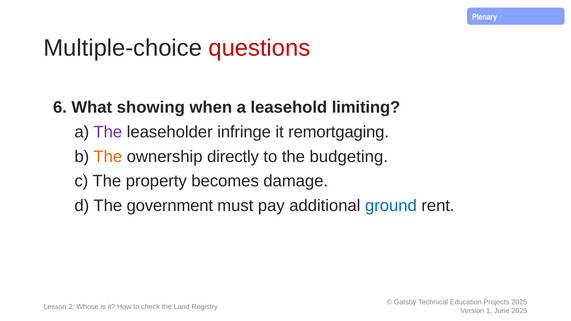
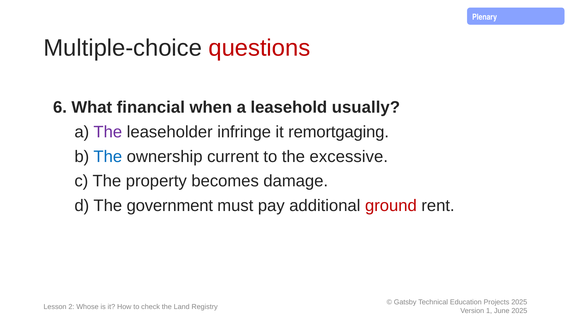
showing: showing -> financial (151, 108)
limiting: limiting -> usually (366, 108)
The colour: orange -> blue (108, 157)
directly: directly -> current (233, 157)
budgeting: budgeting -> excessive (349, 157)
ground colour: blue -> red (391, 206)
